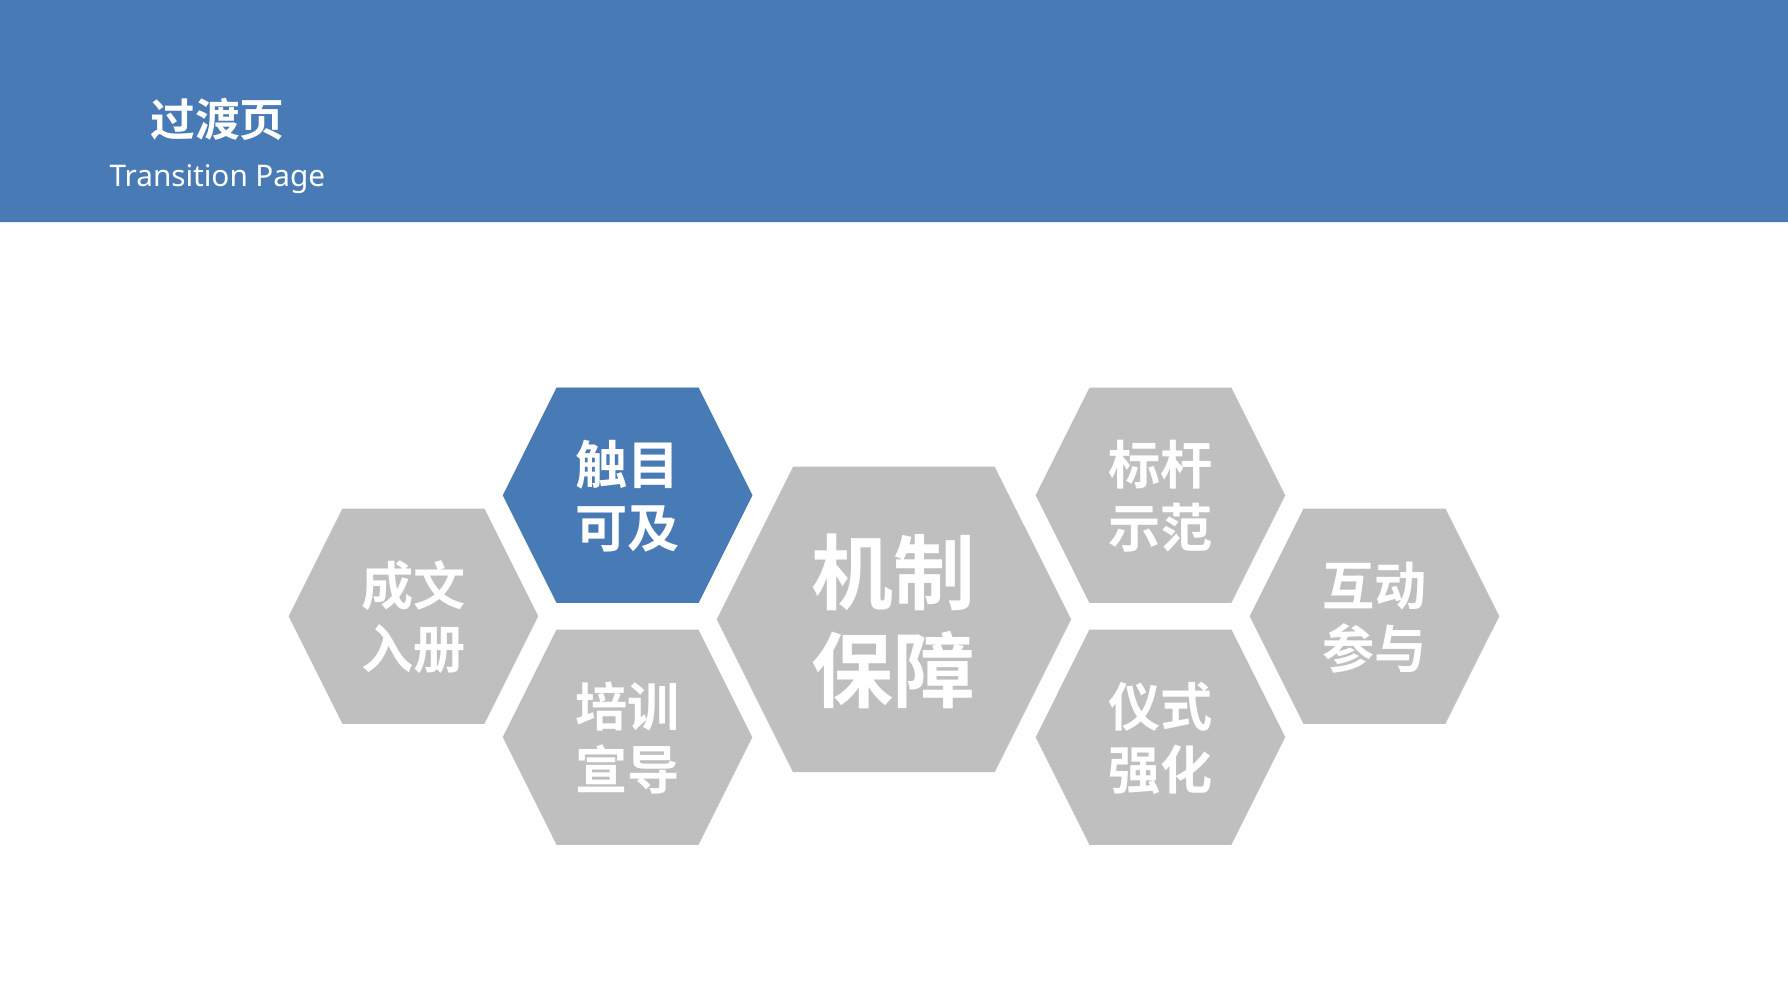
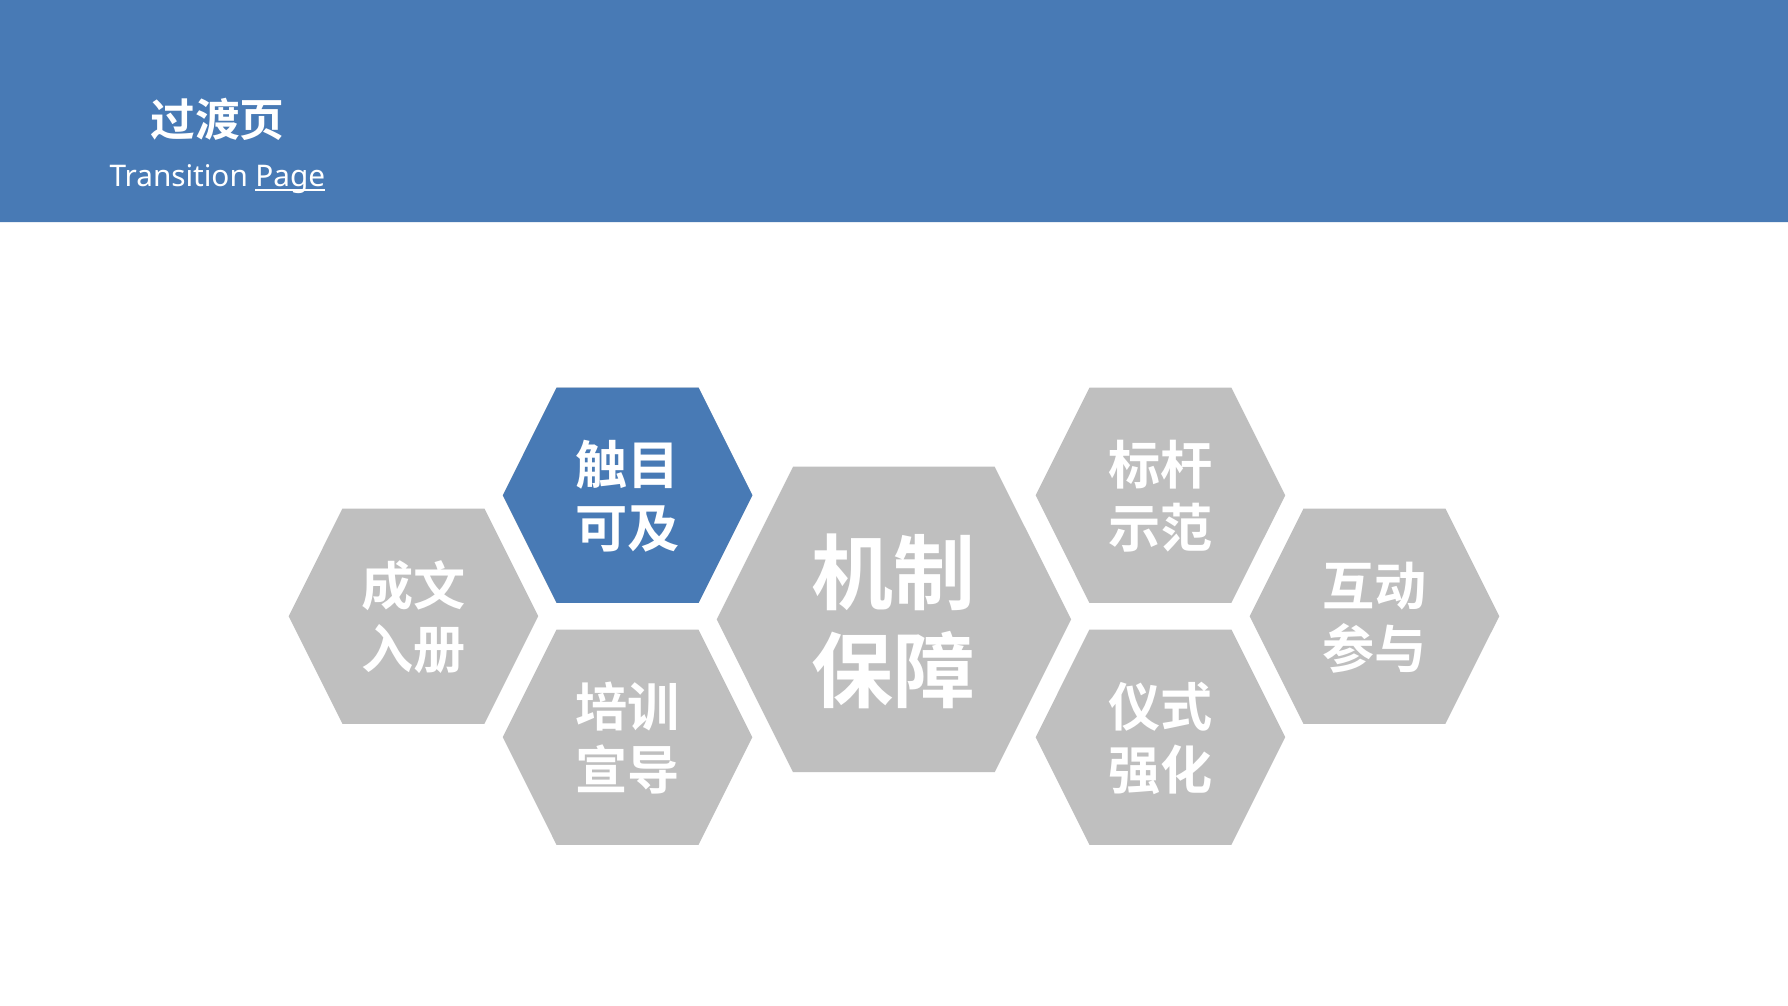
Page underline: none -> present (290, 177)
